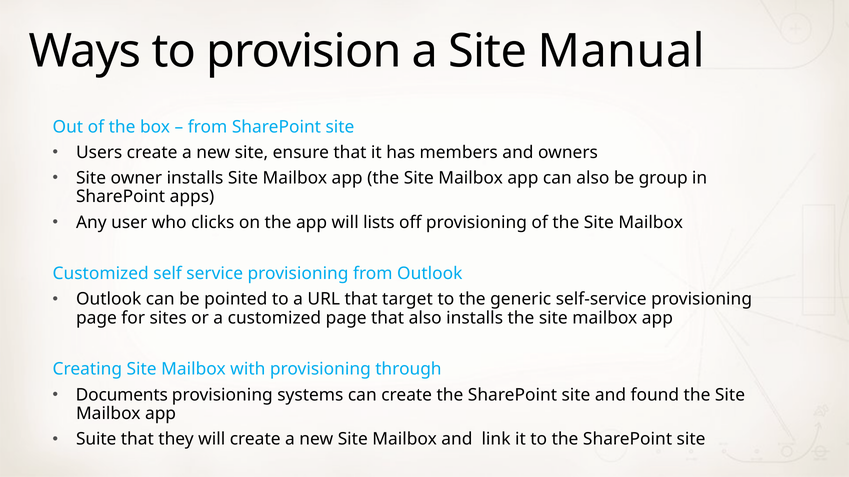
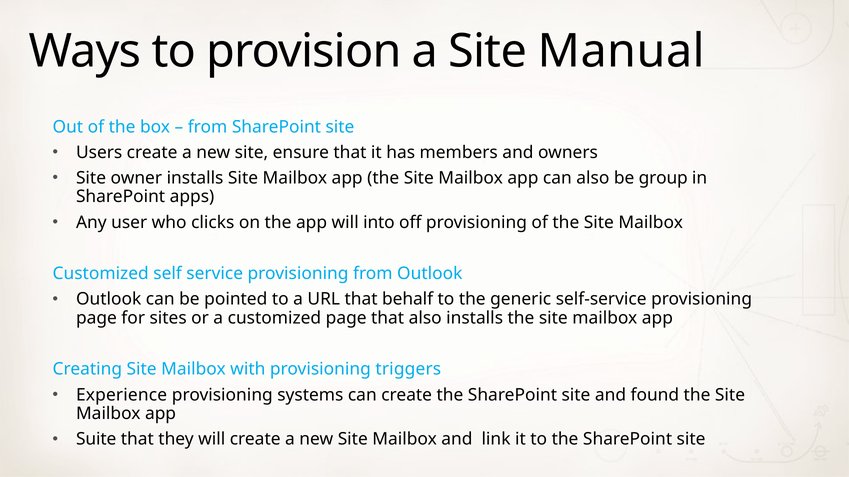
lists: lists -> into (379, 223)
target: target -> behalf (408, 300)
through: through -> triggers (408, 370)
Documents: Documents -> Experience (122, 395)
